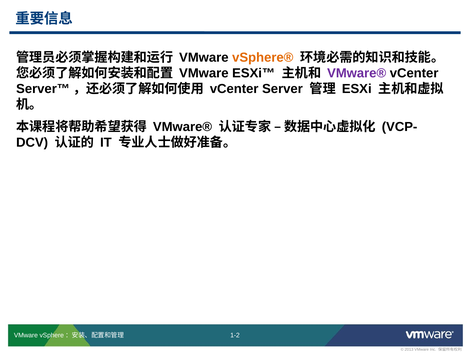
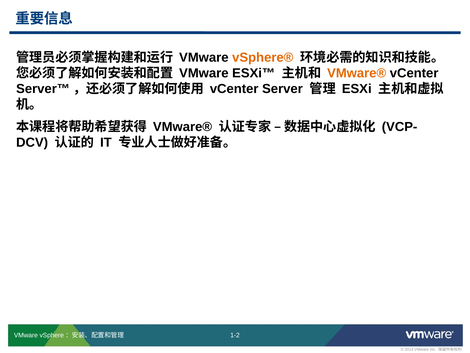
VMware® colour: purple -> orange (357, 73)
